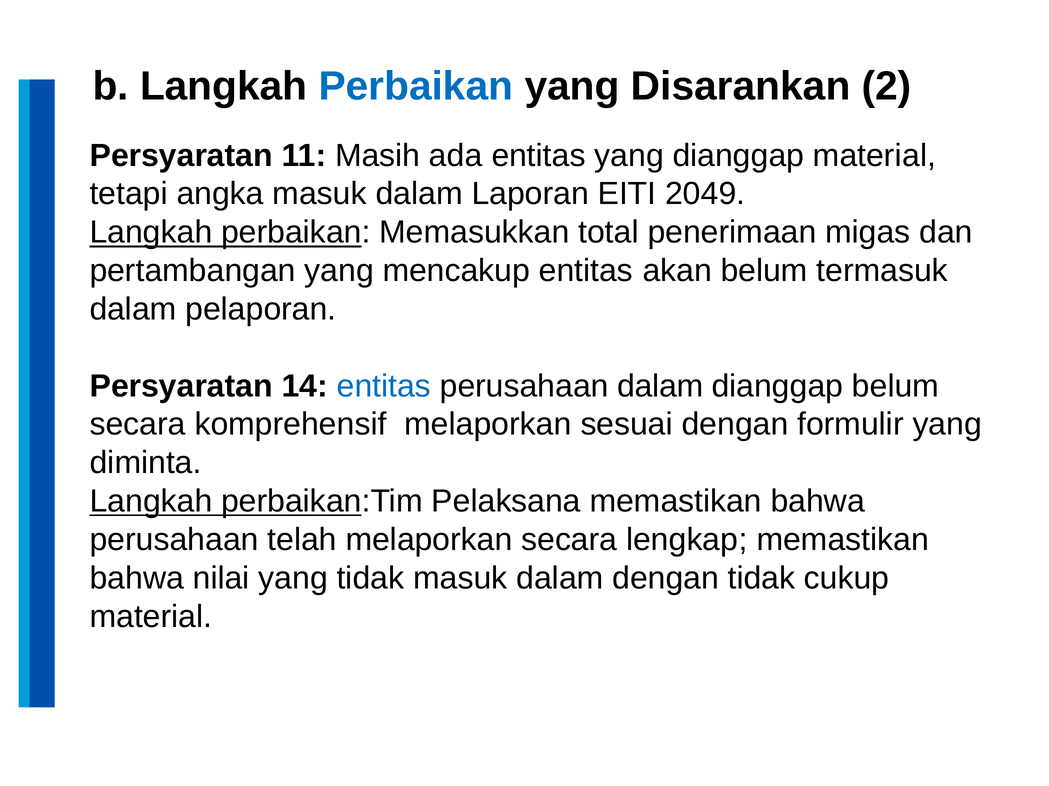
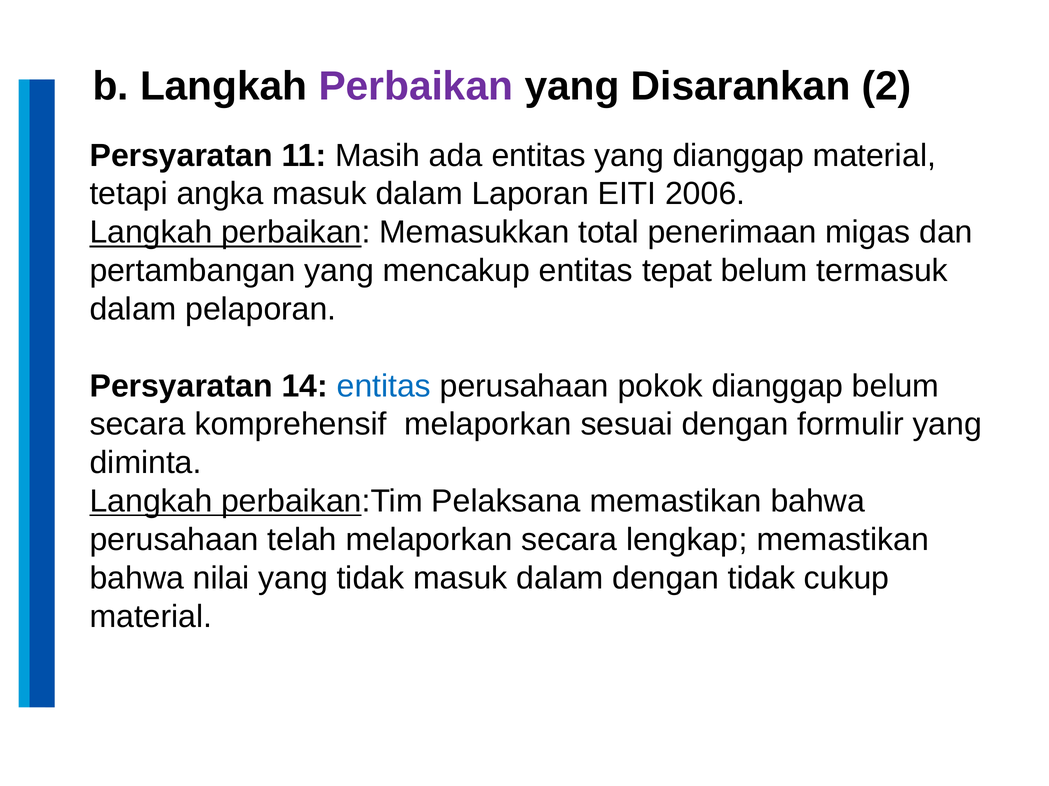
Perbaikan colour: blue -> purple (416, 86)
2049: 2049 -> 2006 (705, 194)
akan: akan -> tepat (677, 271)
perusahaan dalam: dalam -> pokok (660, 386)
